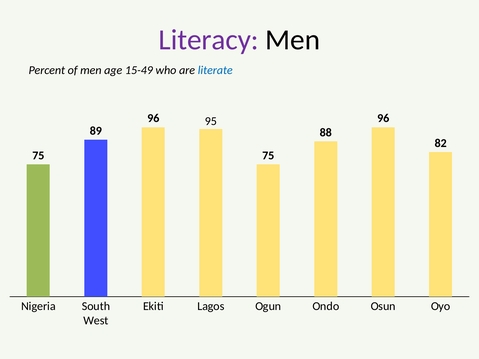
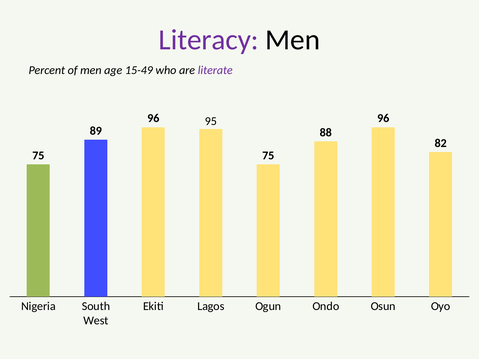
literate colour: blue -> purple (215, 70)
